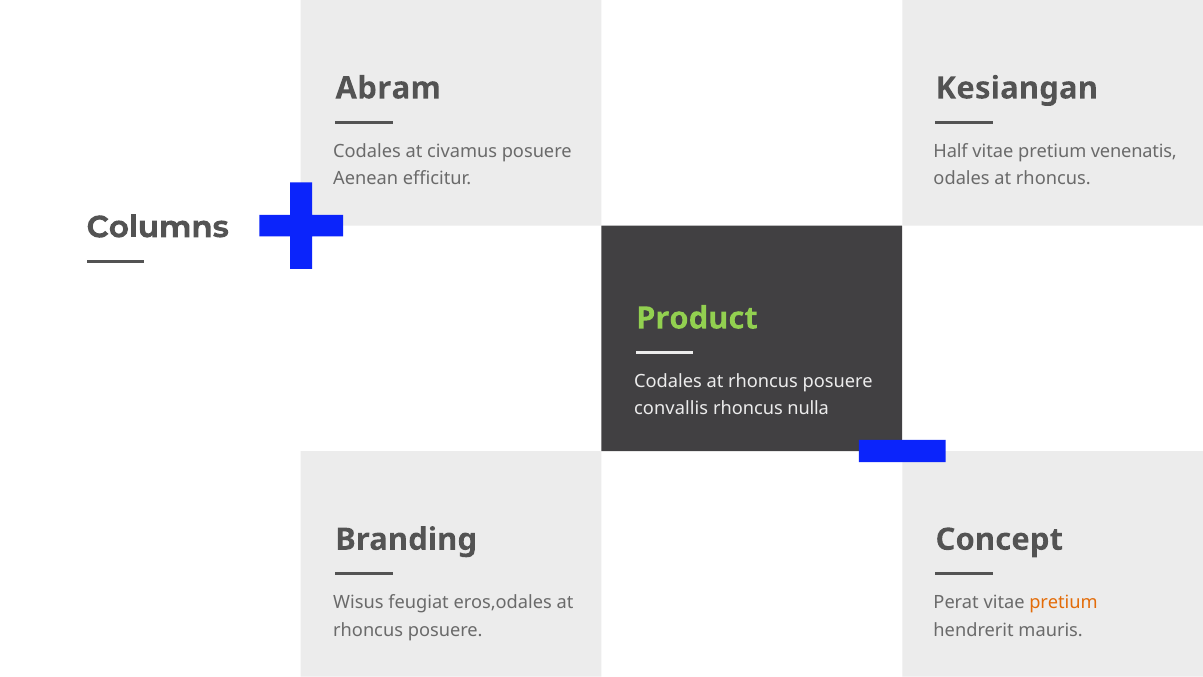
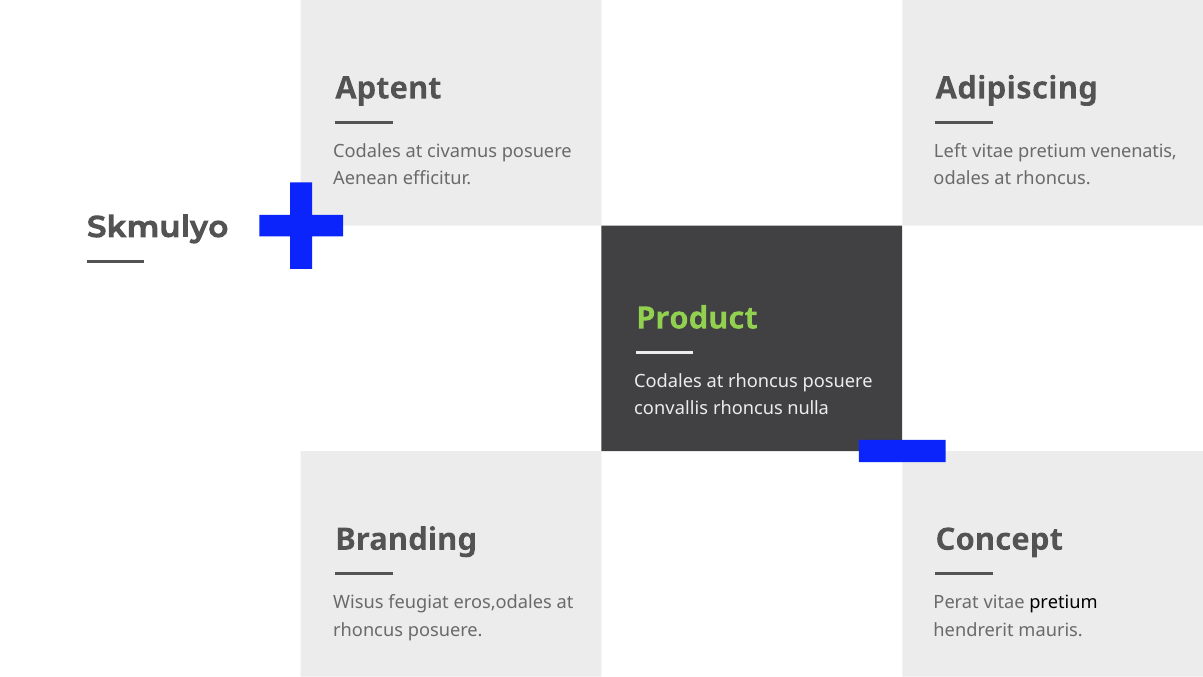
Abram: Abram -> Aptent (388, 88)
Kesiangan: Kesiangan -> Adipiscing (1017, 88)
Half: Half -> Left (950, 151)
Columns: Columns -> Skmulyo (158, 227)
pretium colour: orange -> black (1063, 603)
